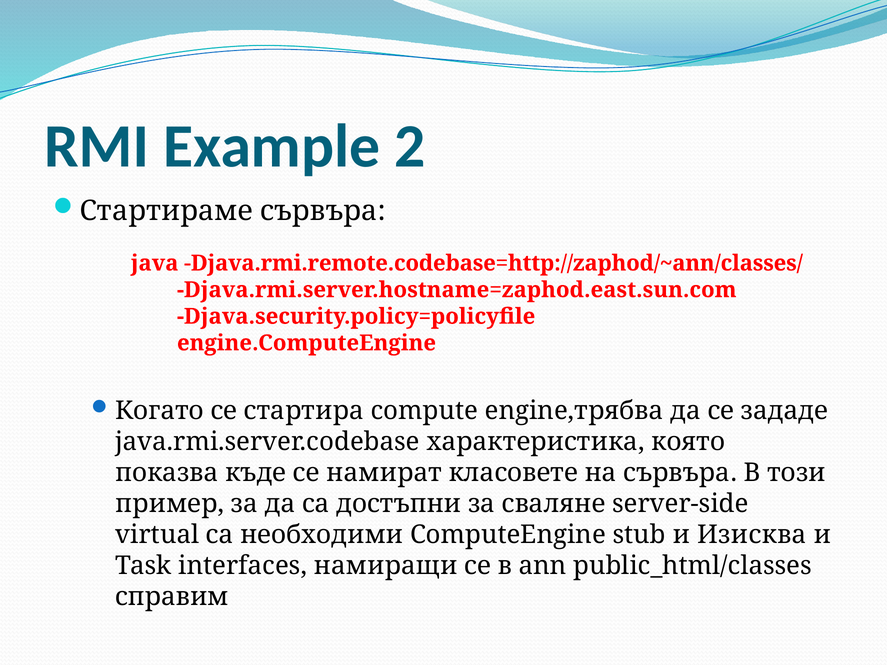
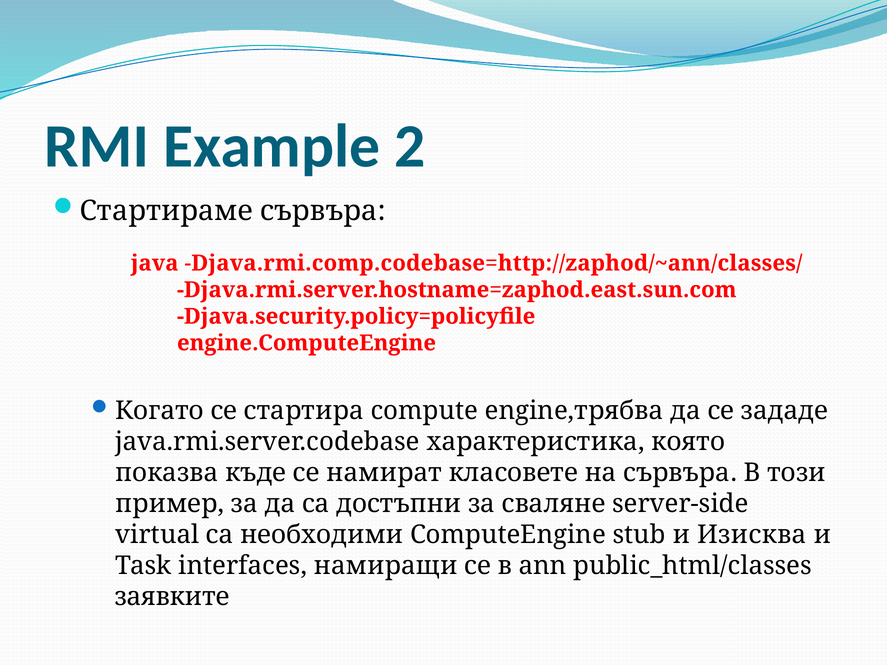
Djava.rmi.remote.codebase=http://zaphod/~ann/classes/: Djava.rmi.remote.codebase=http://zaphod/~ann/classes/ -> Djava.rmi.comp.codebase=http://zaphod/~ann/classes/ (493, 263)
справим: справим -> заявките (172, 597)
